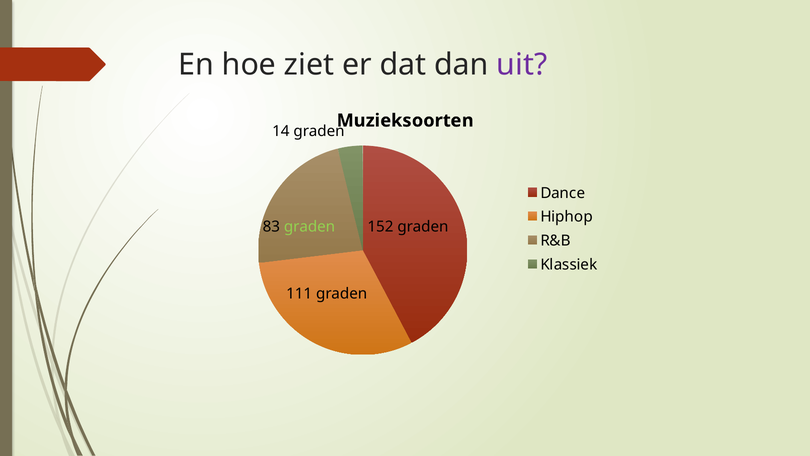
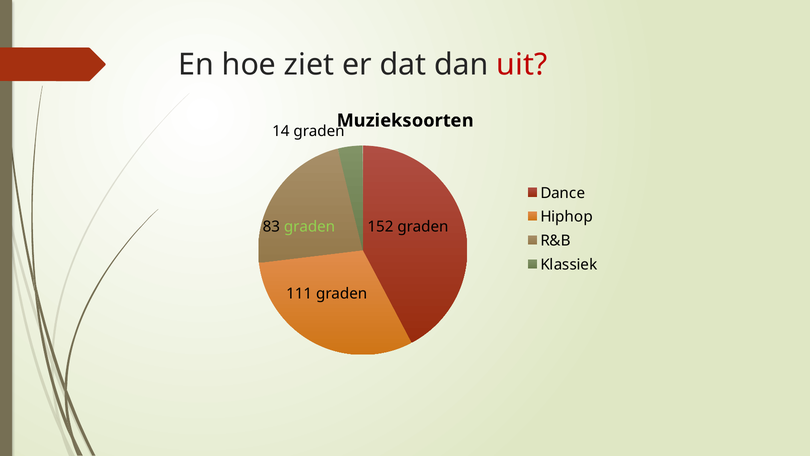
uit colour: purple -> red (522, 65)
